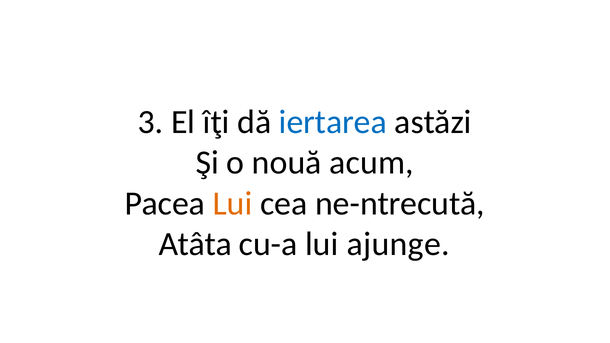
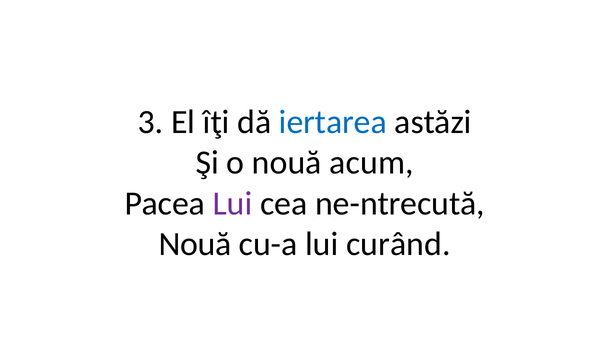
Lui colour: orange -> purple (233, 203)
Atâta: Atâta -> Nouă (195, 244)
ajunge: ajunge -> curând (398, 244)
